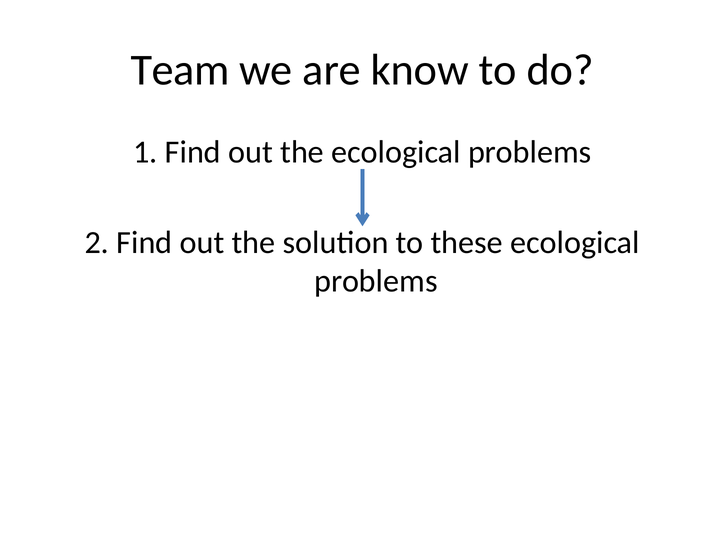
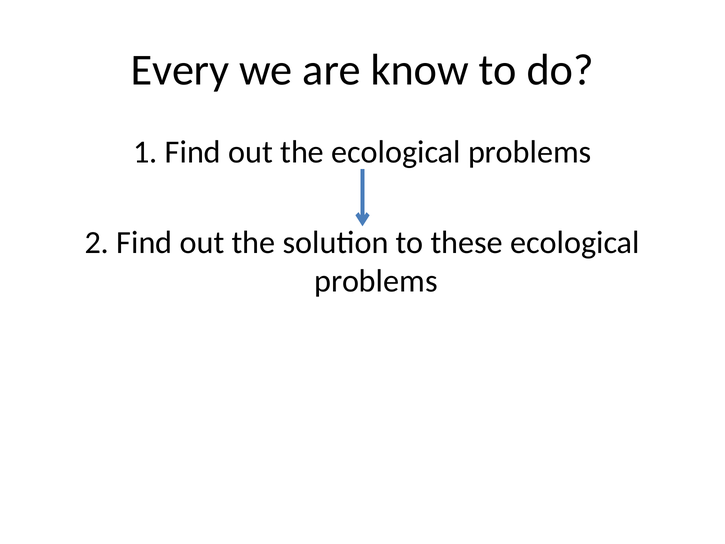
Team: Team -> Every (180, 70)
